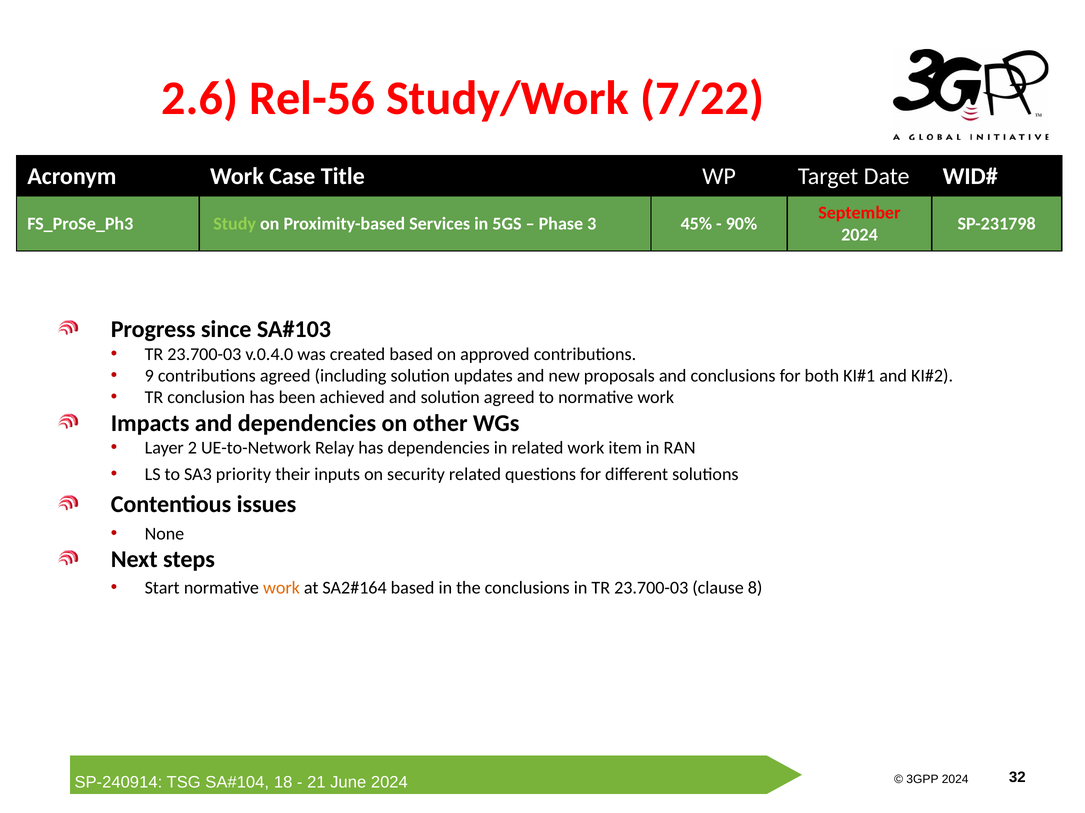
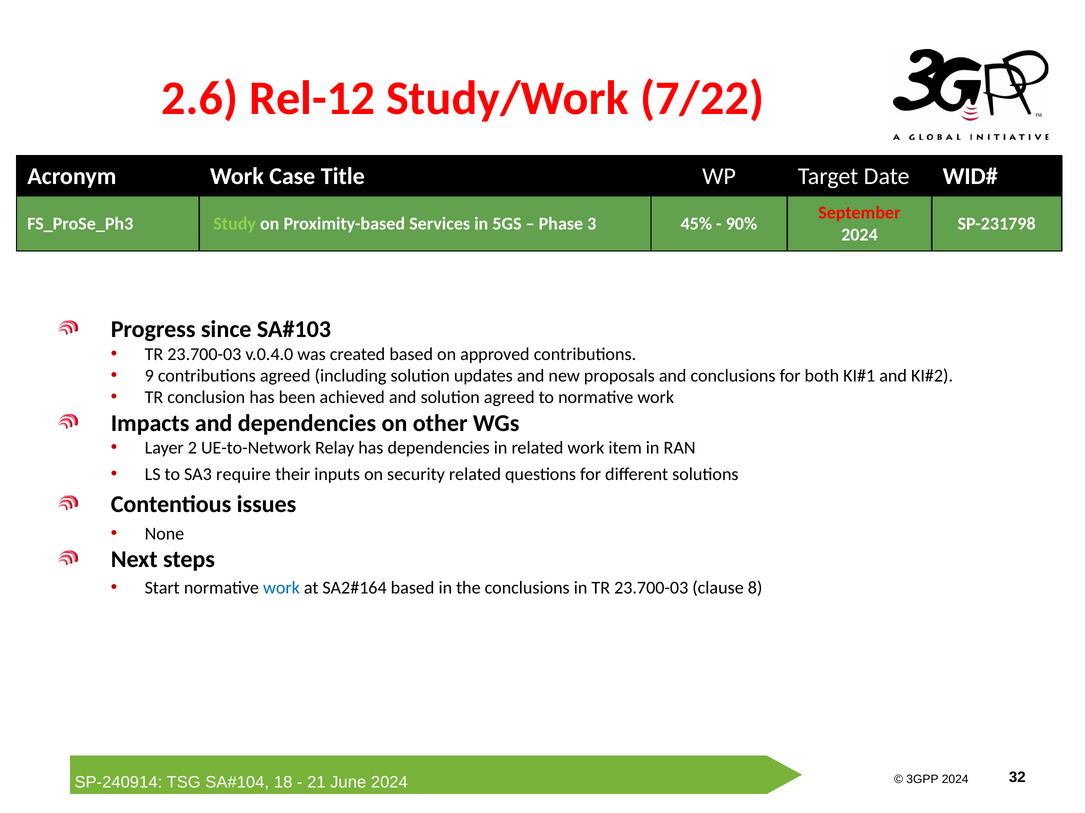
Rel-56: Rel-56 -> Rel-12 (312, 98)
priority: priority -> require (243, 475)
work colour: orange -> blue (281, 589)
